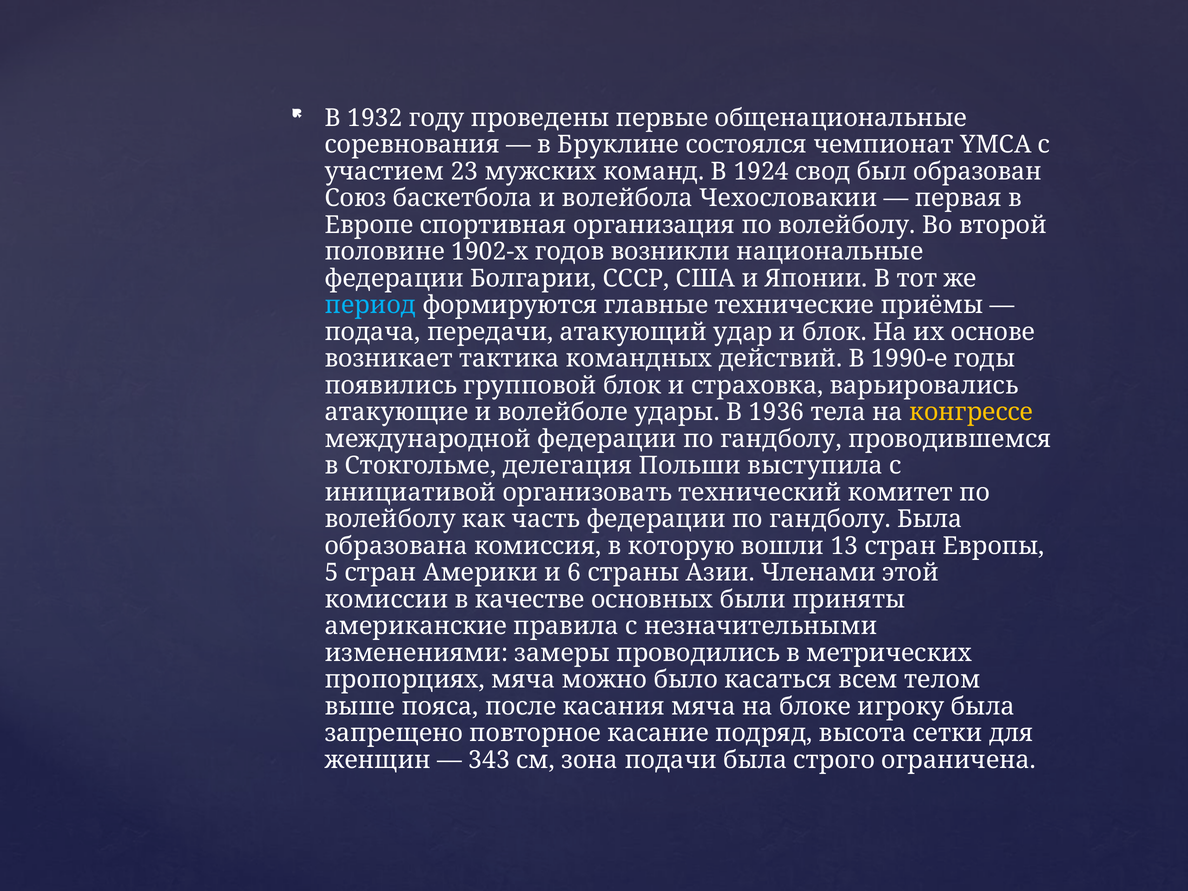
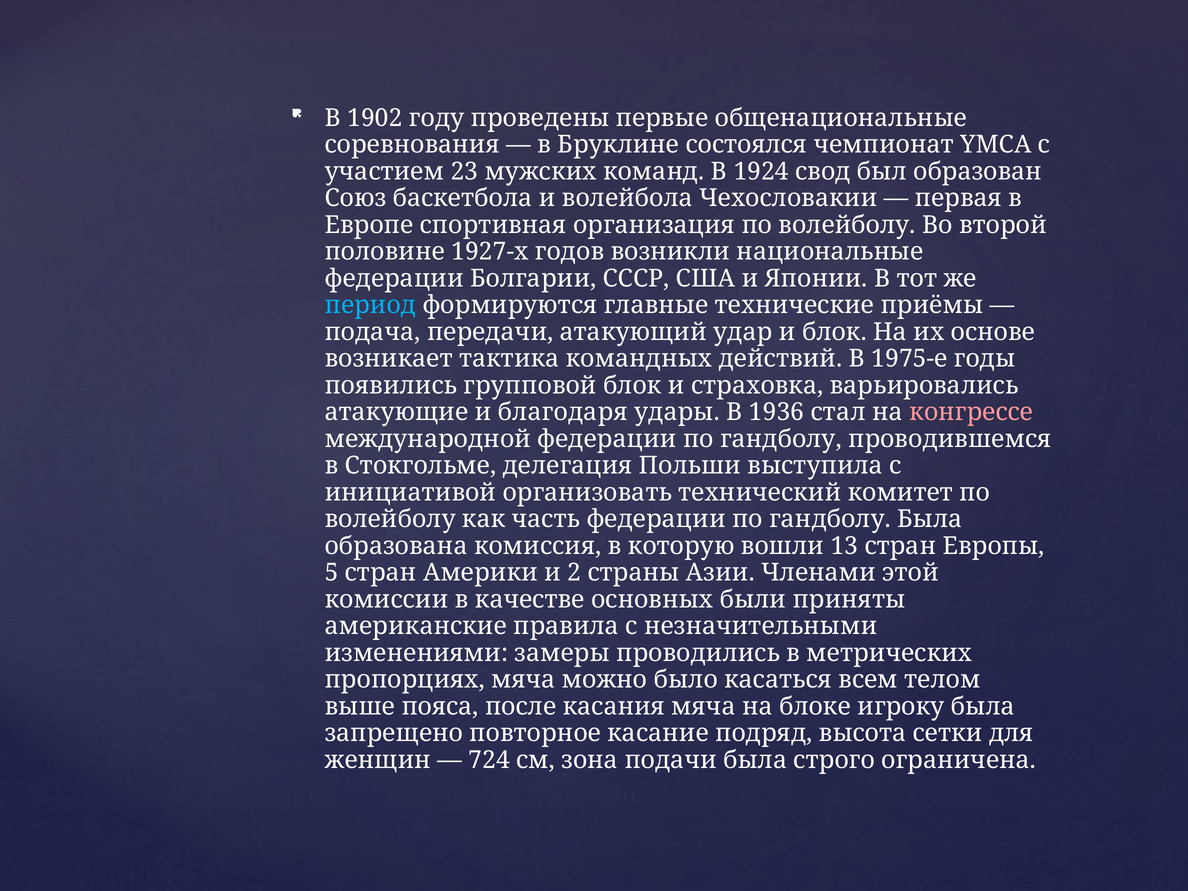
1932: 1932 -> 1902 (375, 118)
1902-х: 1902-х -> 1927-х (490, 252)
1990-е: 1990-е -> 1975-е (909, 359)
волейболе: волейболе -> благодаря (563, 412)
тела: тела -> стал (838, 412)
конгрессе colour: yellow -> pink (971, 412)
6: 6 -> 2 (574, 573)
343: 343 -> 724 (489, 760)
